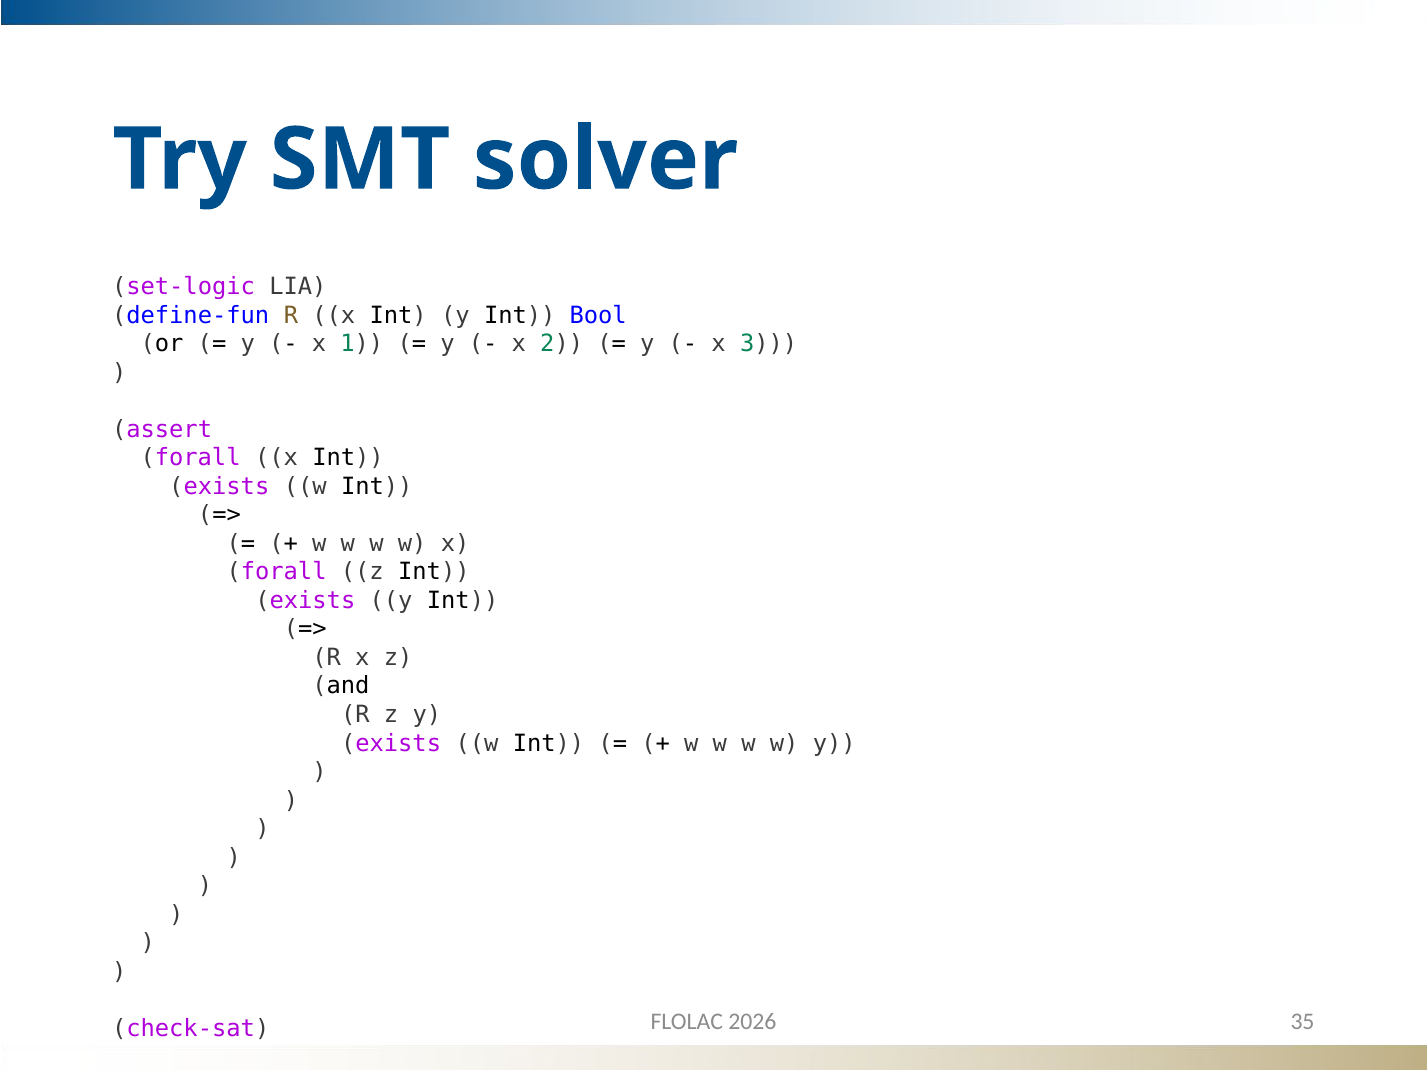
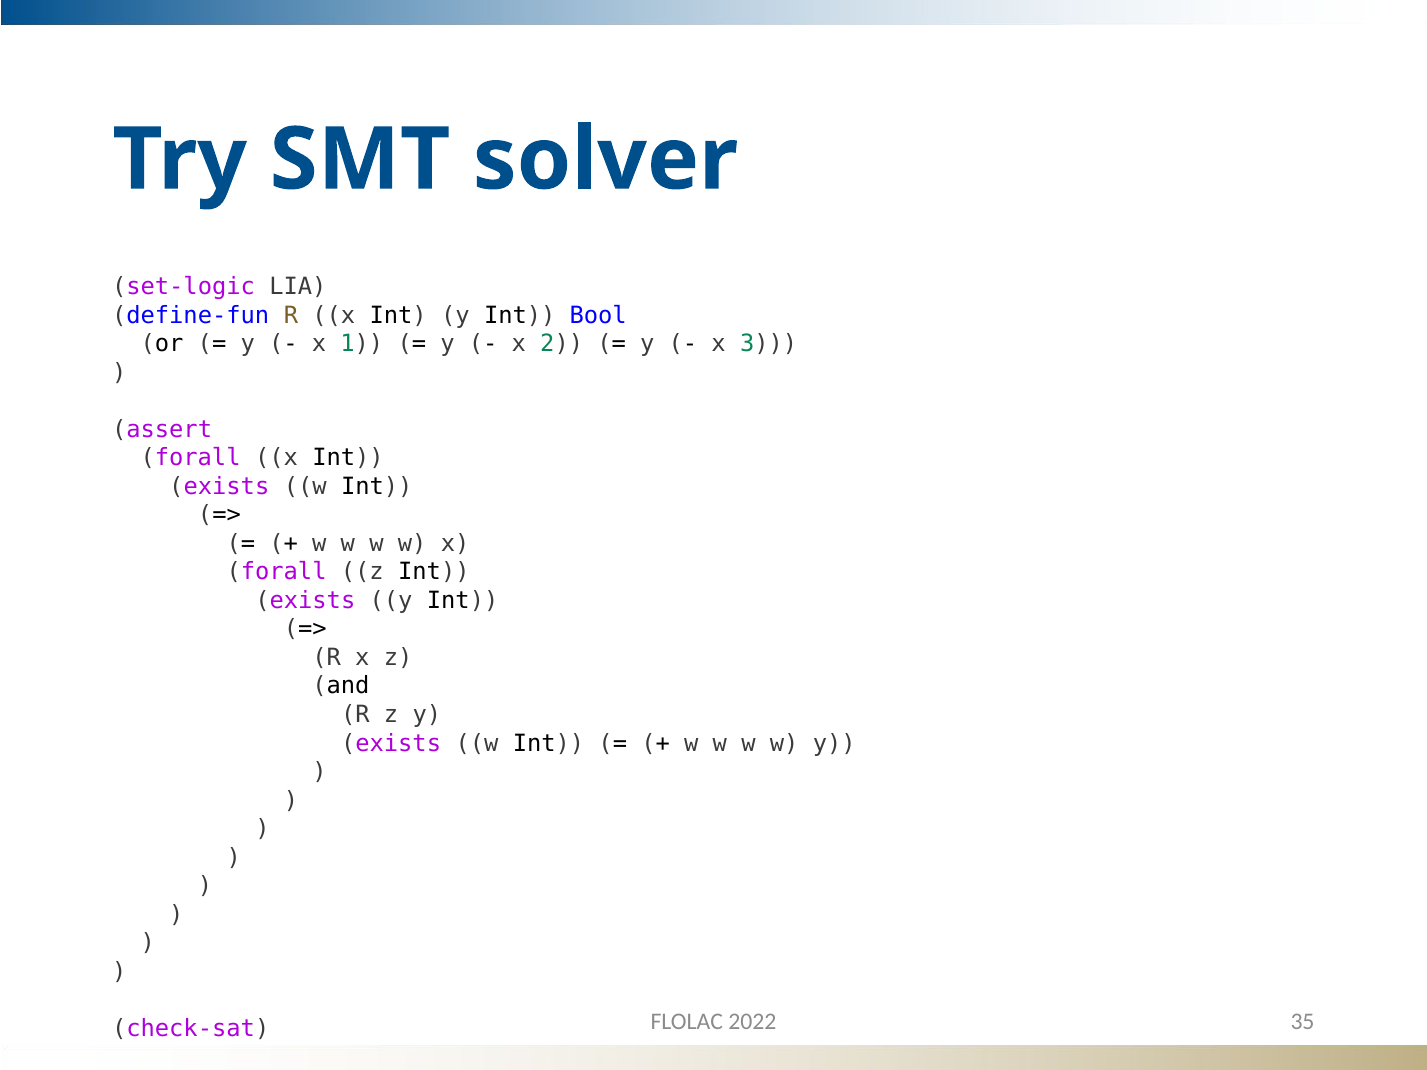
2026: 2026 -> 2022 (752, 1022)
